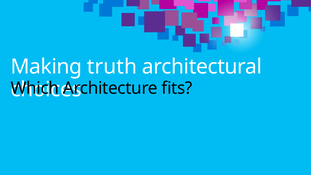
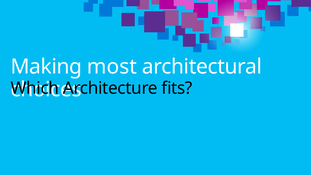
truth: truth -> most (112, 67)
